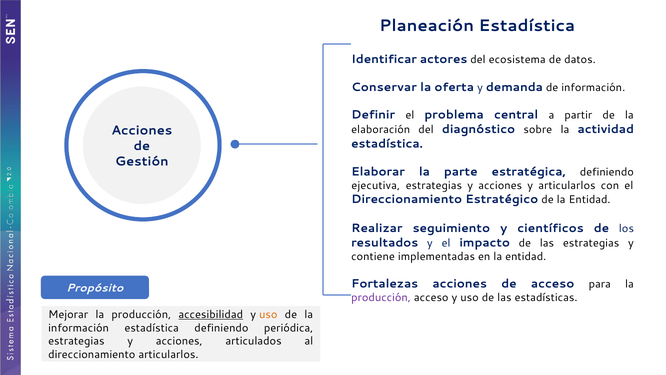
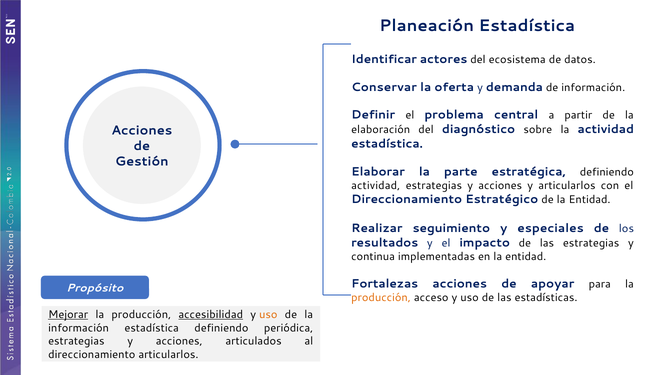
ejecutiva: ejecutiva -> actividad (376, 185)
científicos: científicos -> especiales (551, 228)
contiene: contiene -> continua (373, 256)
de acceso: acceso -> apoyar (553, 284)
producción colour: purple -> orange (381, 298)
Mejorar underline: none -> present (68, 314)
